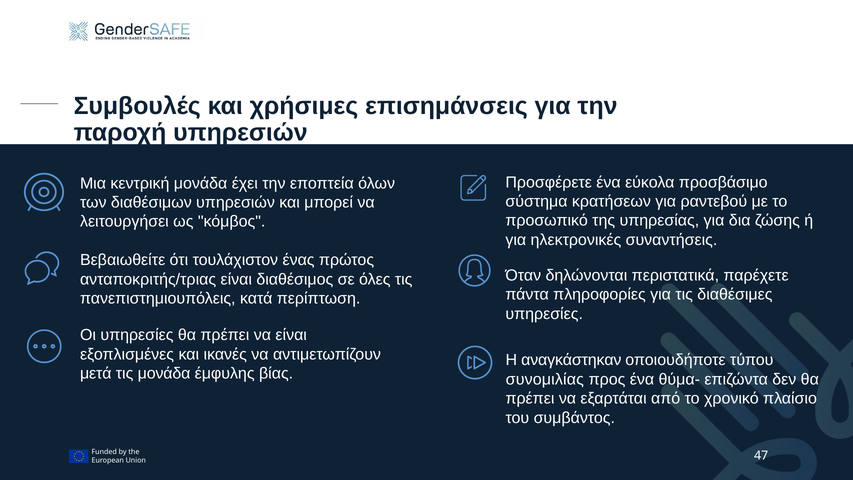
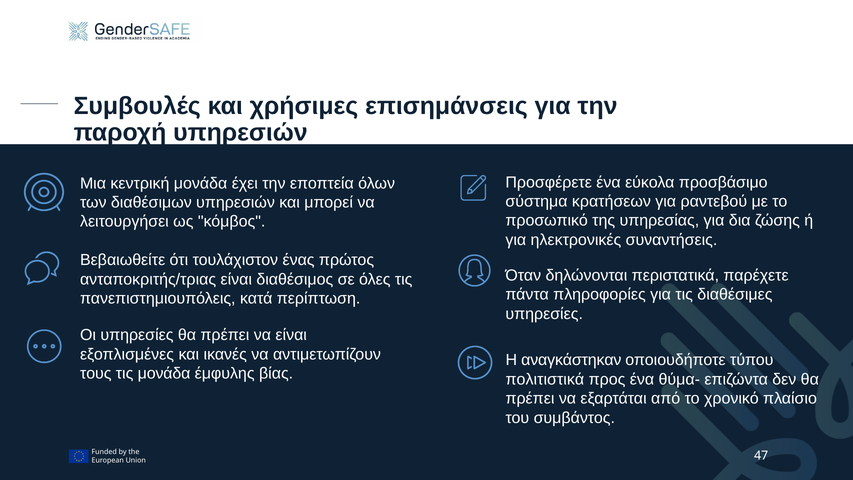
μετά: μετά -> τους (96, 373)
συνομιλίας: συνομιλίας -> πολιτιστικά (545, 379)
